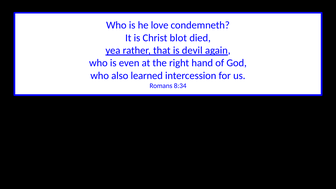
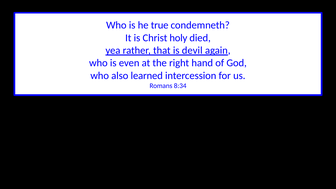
love: love -> true (160, 25)
blot: blot -> holy (178, 38)
